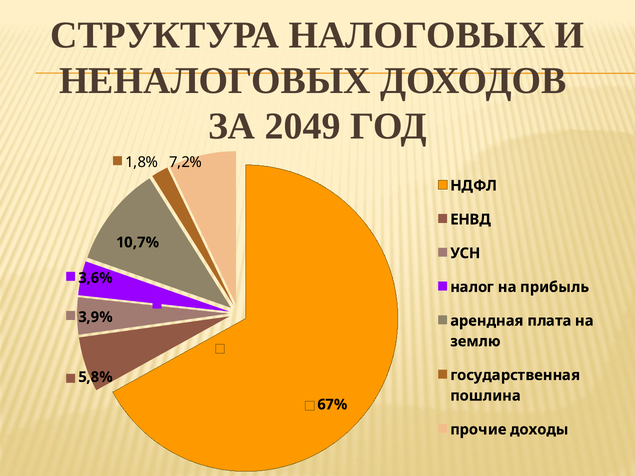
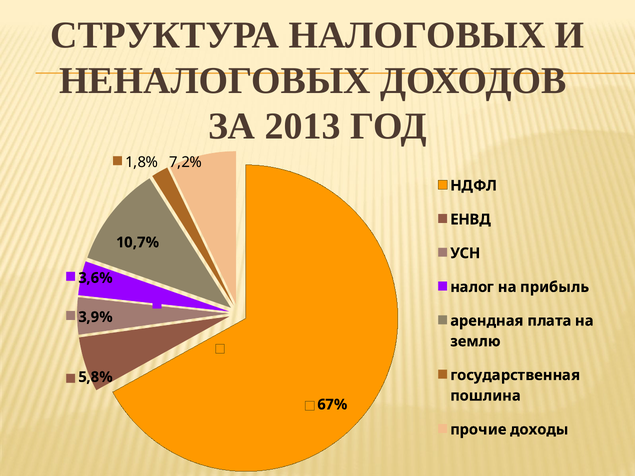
2049: 2049 -> 2013 (303, 126)
